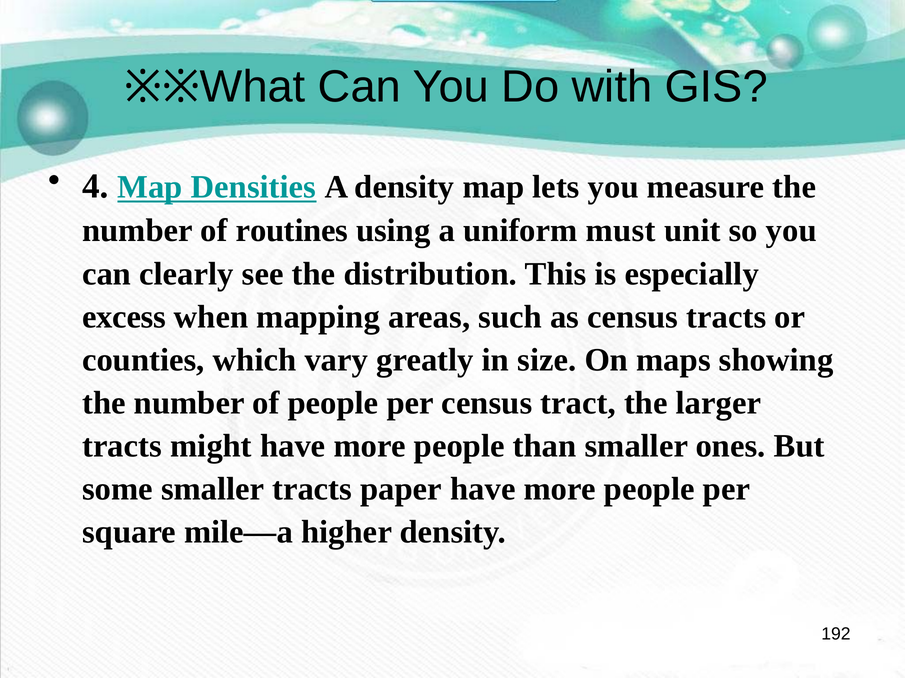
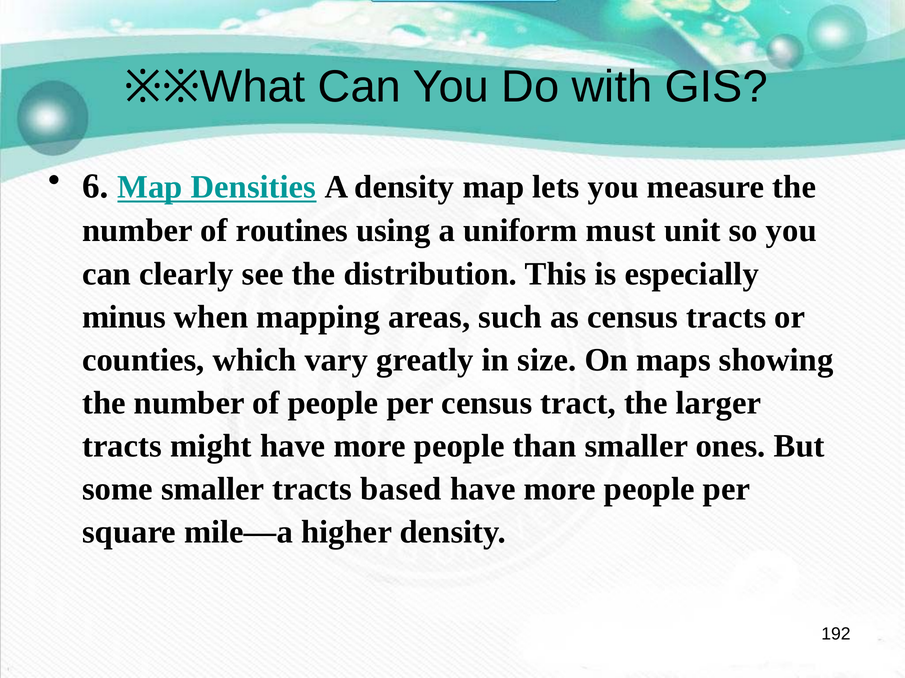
4: 4 -> 6 (95, 186)
excess: excess -> minus (124, 317)
paper: paper -> based (401, 490)
